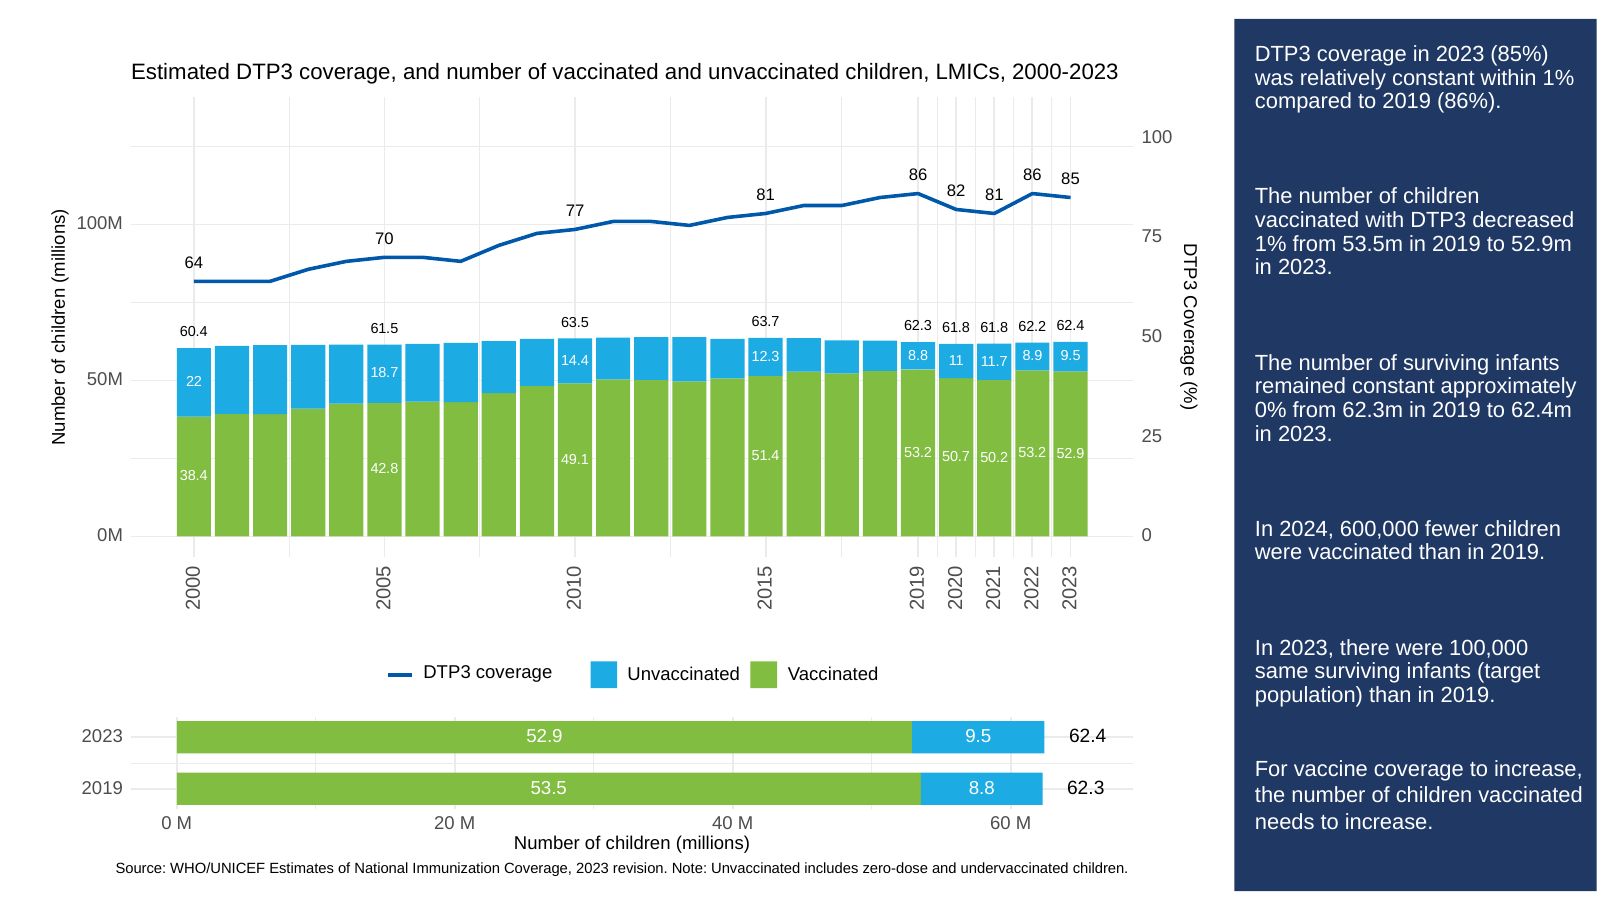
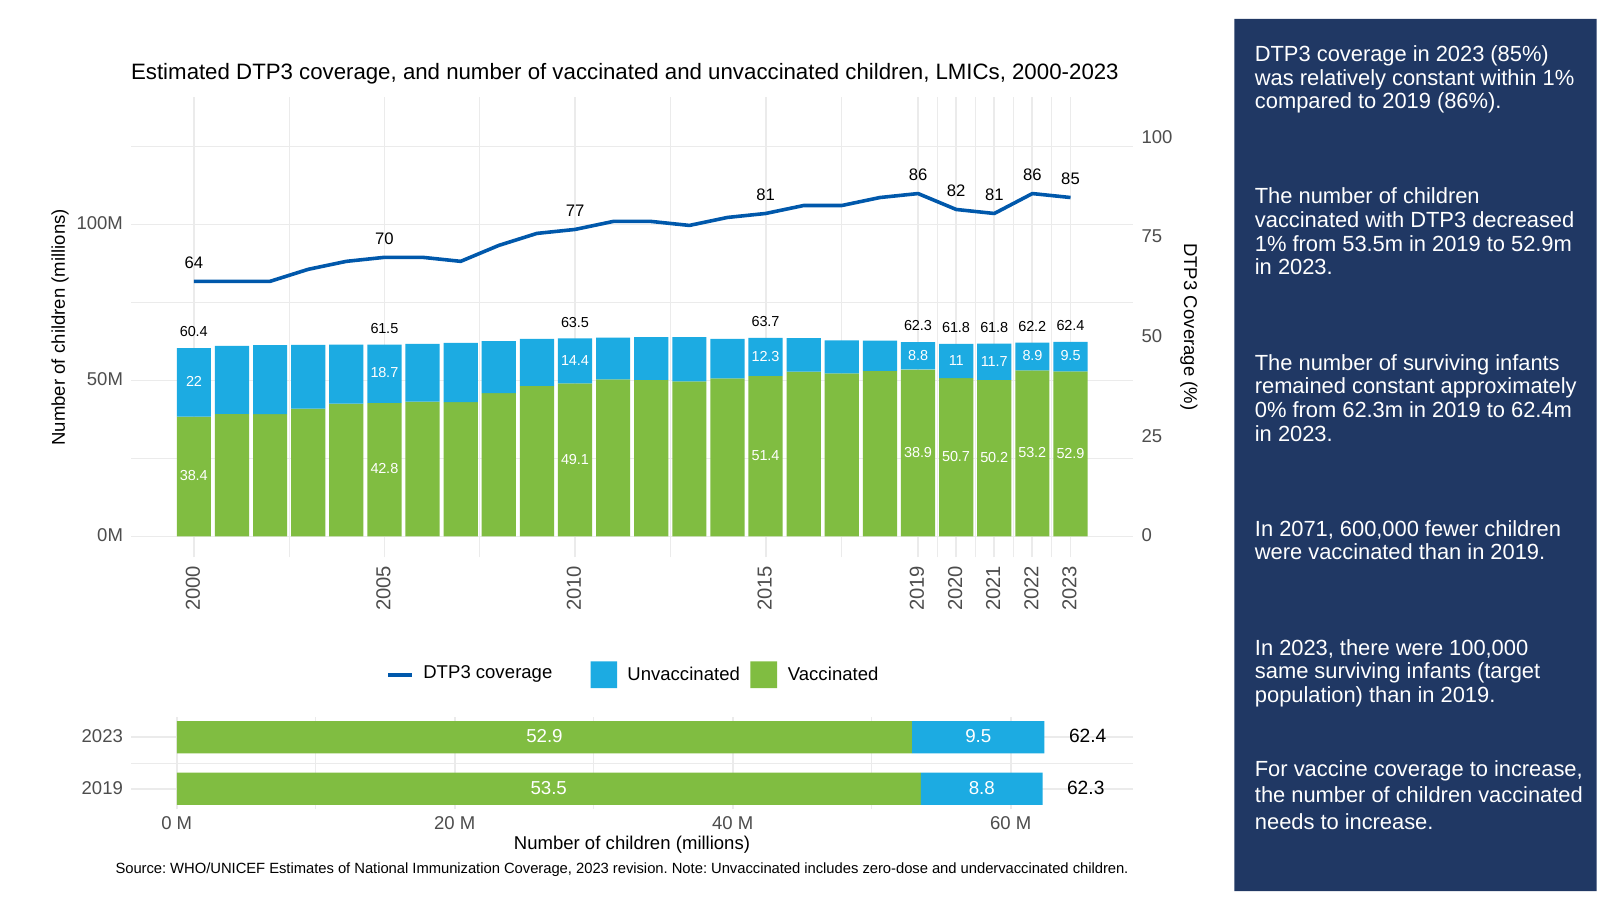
53.2: 53.2 -> 38.9 (918, 452)
2024: 2024 -> 2071 (1307, 529)
